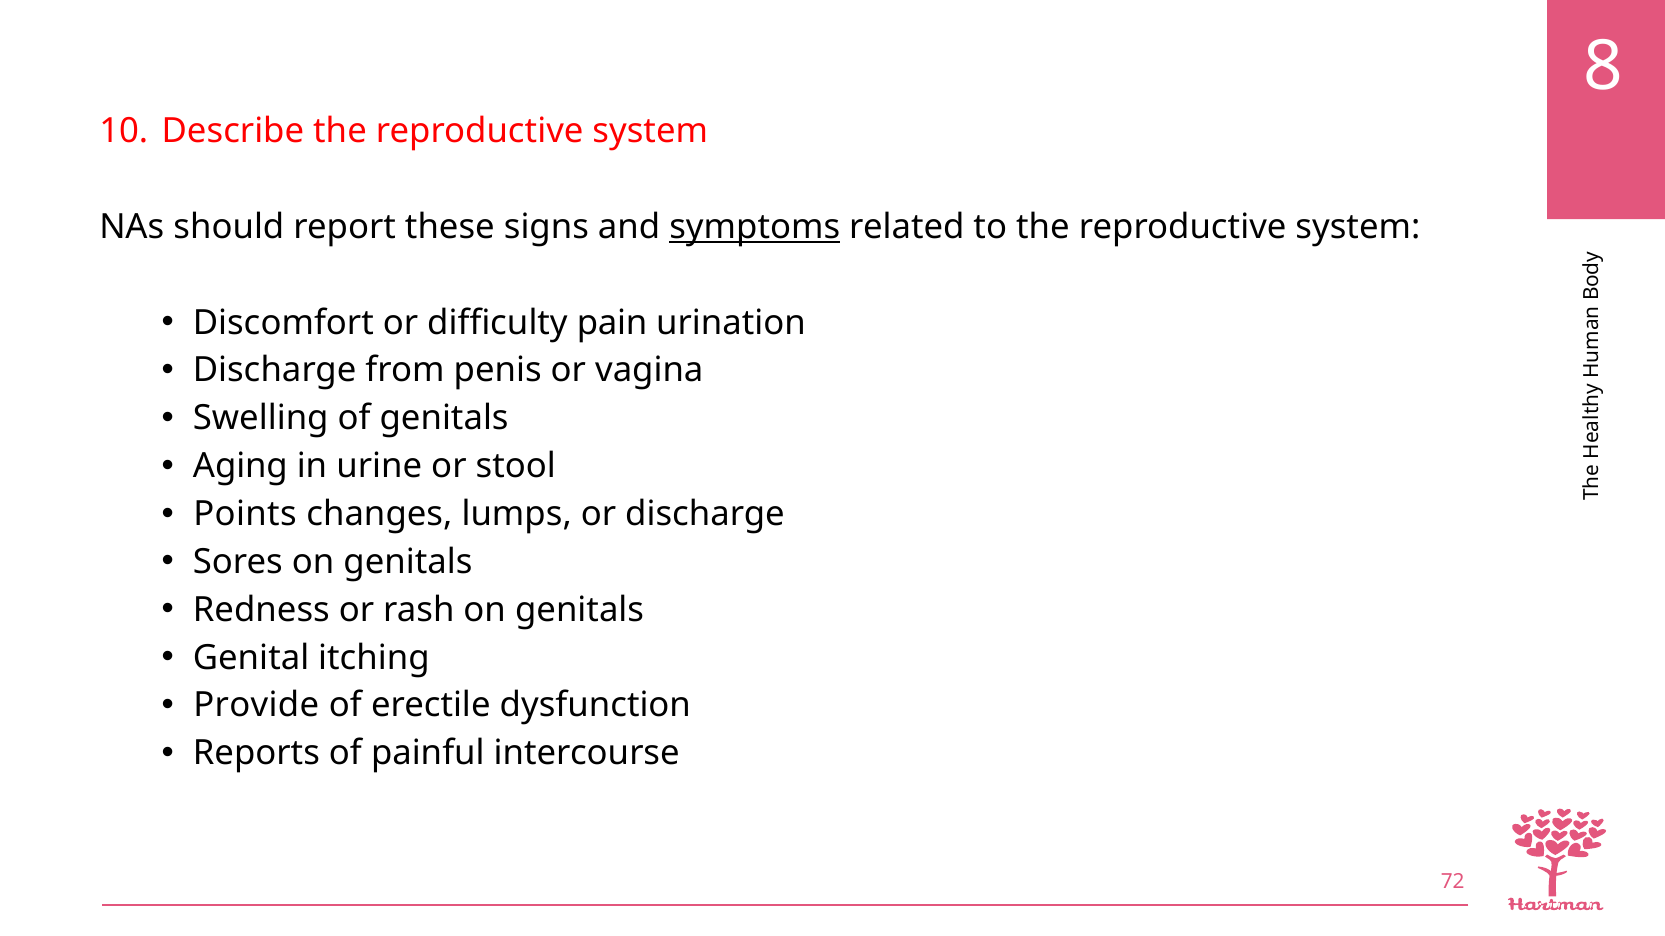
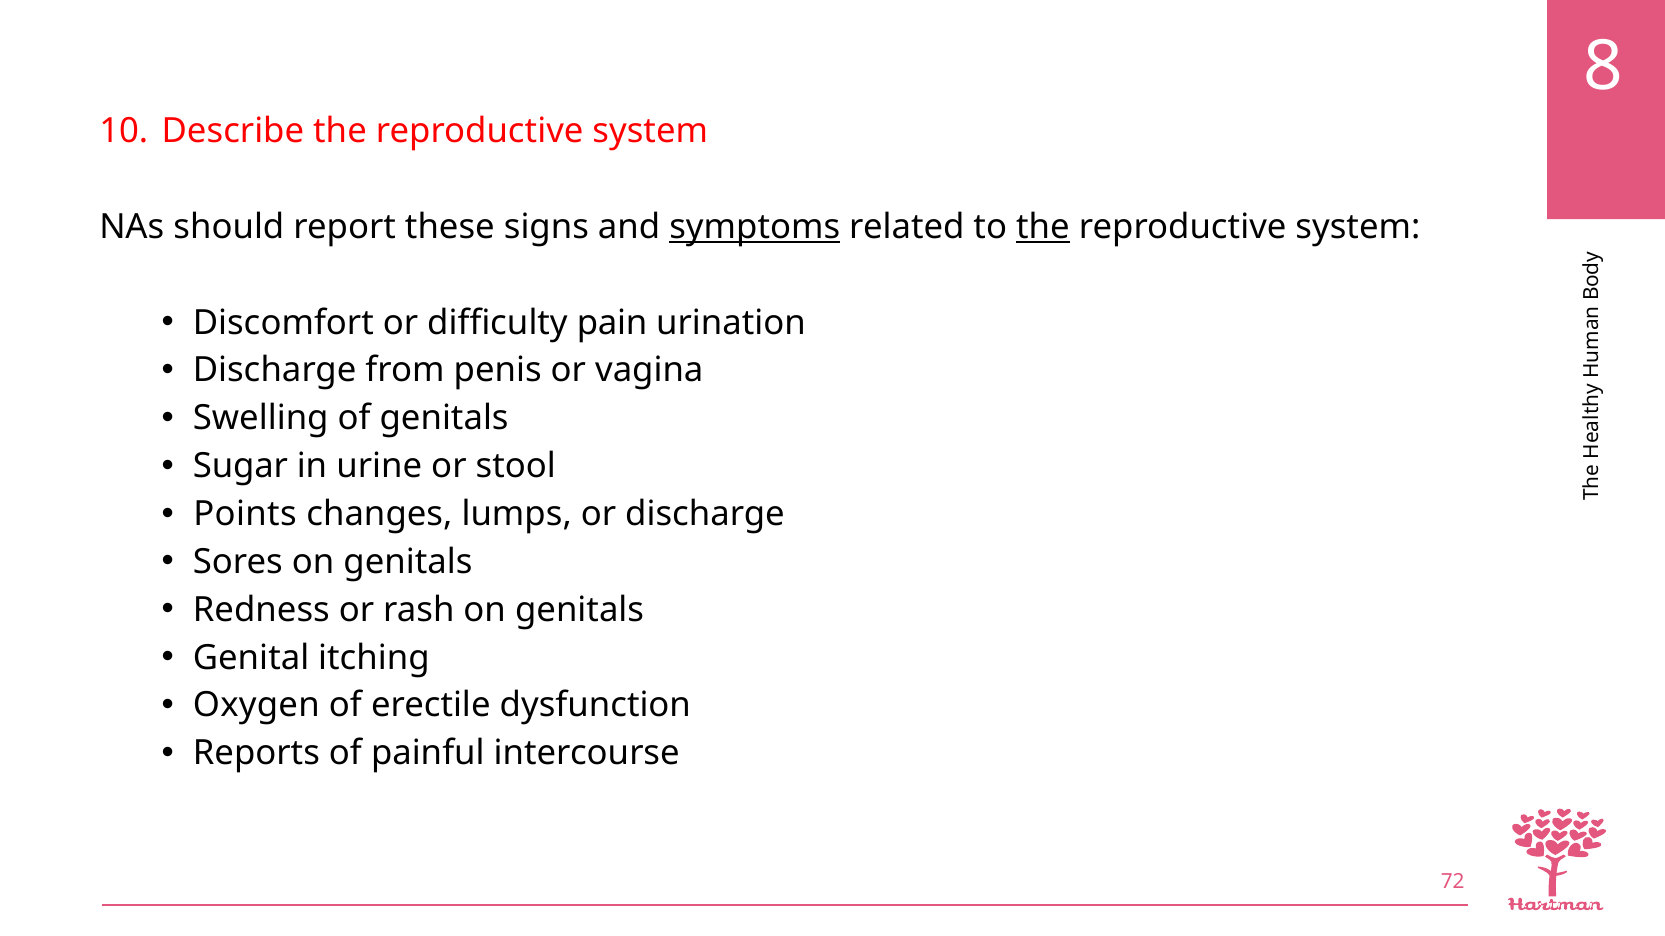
the underline: none -> present (1043, 227)
Aging: Aging -> Sugar (240, 467)
Provide: Provide -> Oxygen (256, 706)
